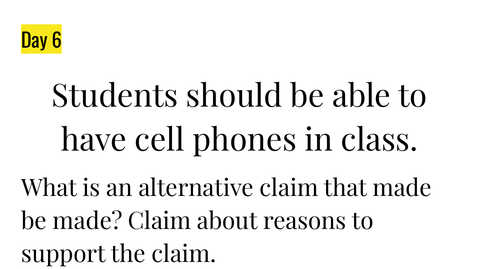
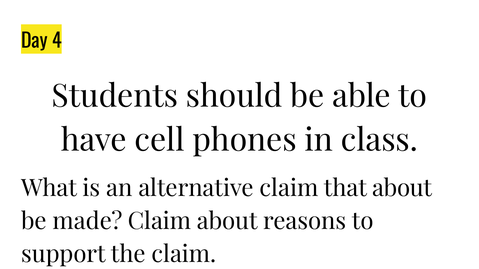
6: 6 -> 4 (57, 41)
that made: made -> about (402, 189)
